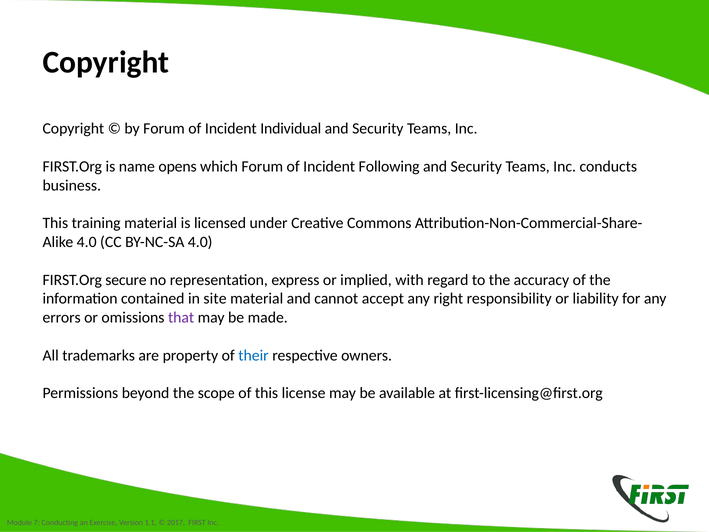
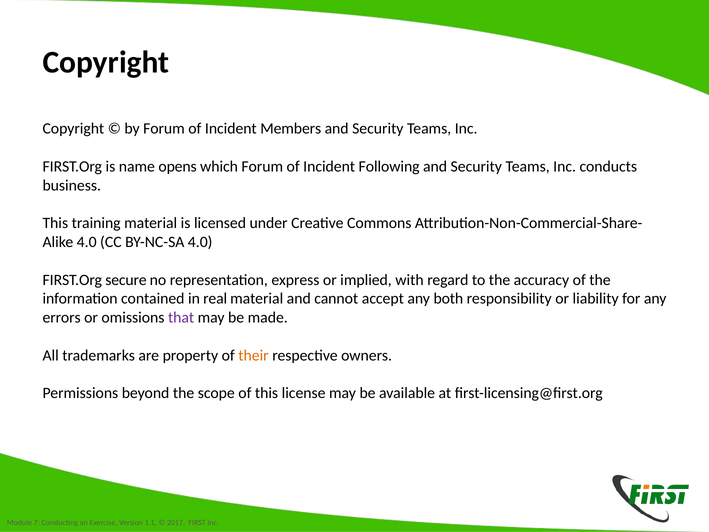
Individual: Individual -> Members (291, 129)
site: site -> real (215, 299)
right: right -> both (448, 299)
their colour: blue -> orange (254, 355)
